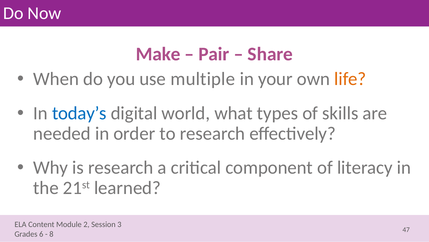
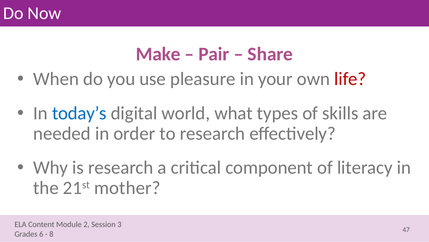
multiple: multiple -> pleasure (203, 79)
life colour: orange -> red (350, 79)
learned: learned -> mother (127, 187)
